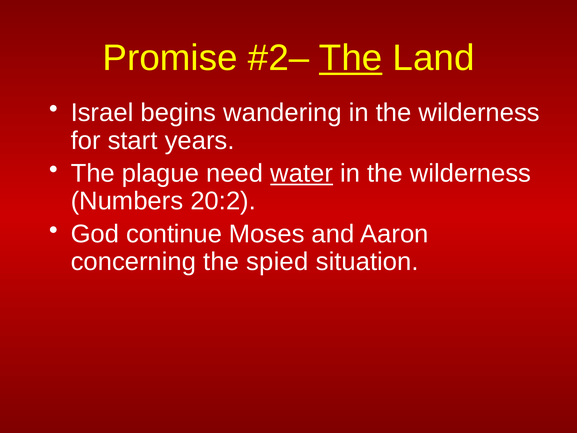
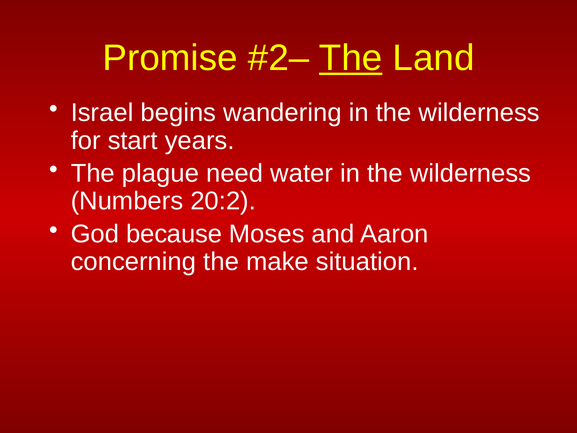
water underline: present -> none (302, 173)
continue: continue -> because (174, 234)
spied: spied -> make (277, 262)
